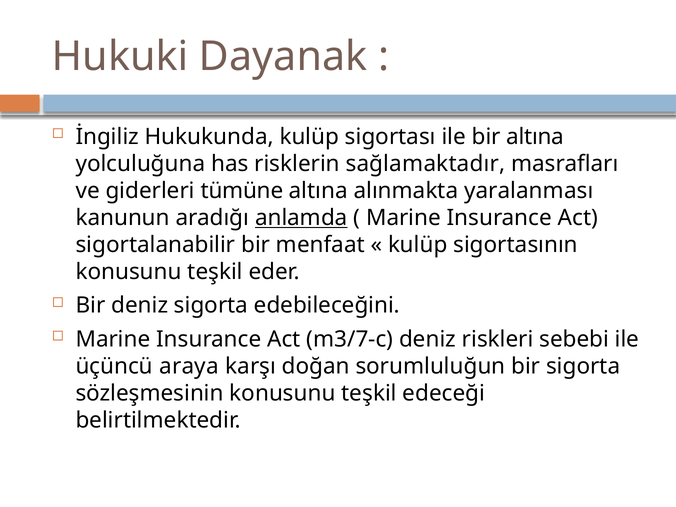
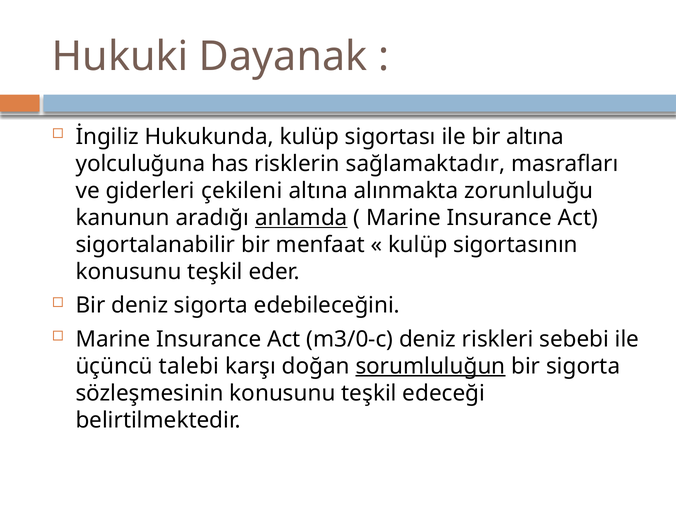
tümüne: tümüne -> çekileni (242, 191)
yaralanması: yaralanması -> zorunluluğu (529, 191)
m3/7-c: m3/7-c -> m3/0-c (350, 339)
araya: araya -> talebi (189, 366)
sorumluluğun underline: none -> present (430, 366)
